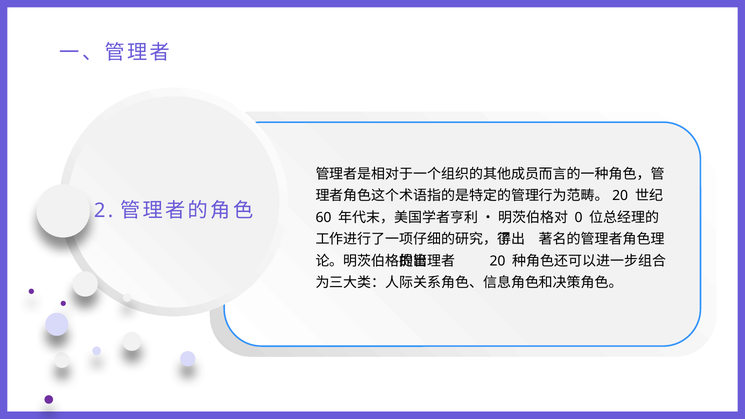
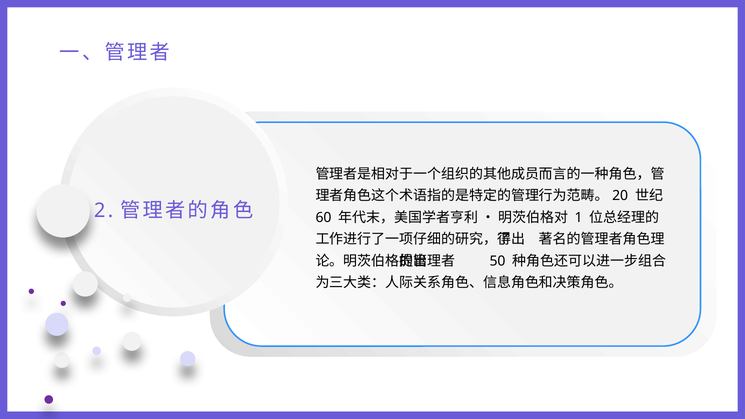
0: 0 -> 1 (579, 217)
20: 20 -> 50 (498, 261)
